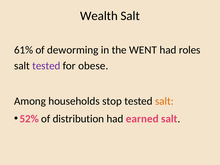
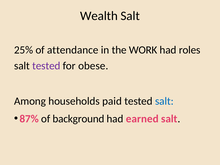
61%: 61% -> 25% (24, 50)
deworming: deworming -> attendance (73, 50)
WENT: WENT -> WORK (143, 50)
stop: stop -> paid (112, 101)
salt colour: orange -> blue (164, 101)
52%: 52% -> 87% (29, 119)
distribution: distribution -> background (78, 119)
